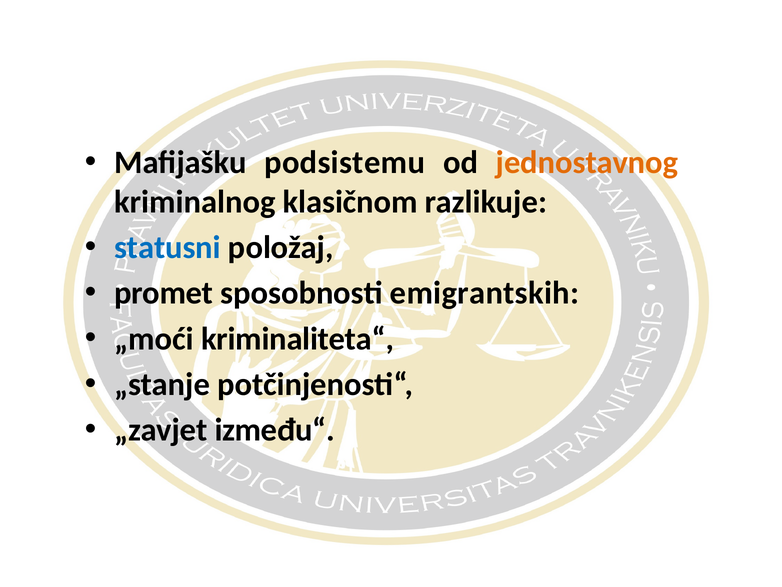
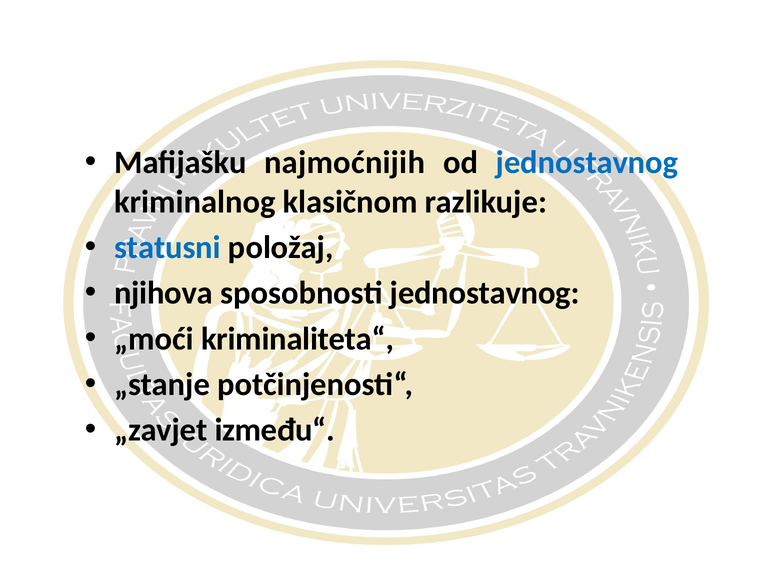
podsistemu: podsistemu -> najmoćnijih (345, 163)
jednostavnog colour: orange -> blue (587, 163)
promet: promet -> njihova (164, 293)
sposobnosti emigrantskih: emigrantskih -> jednostavnog (485, 293)
